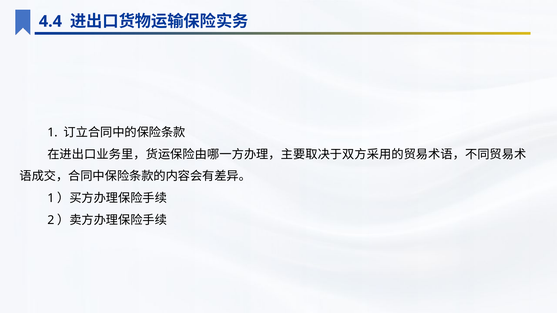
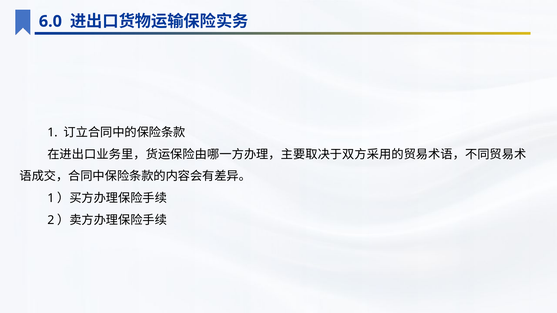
4.4: 4.4 -> 6.0 (50, 21)
